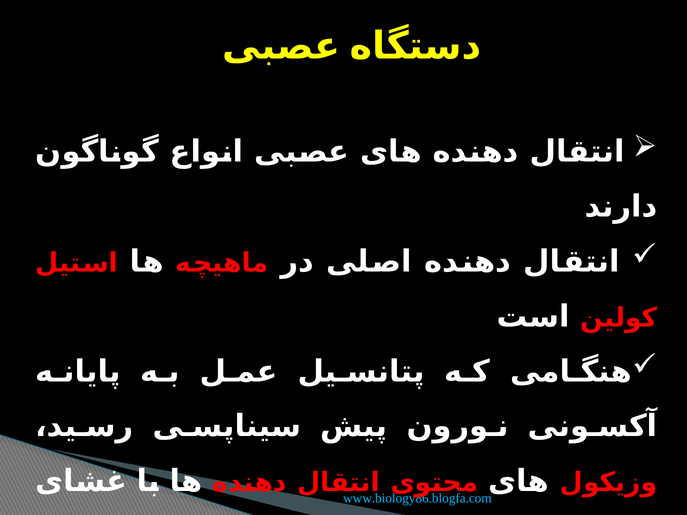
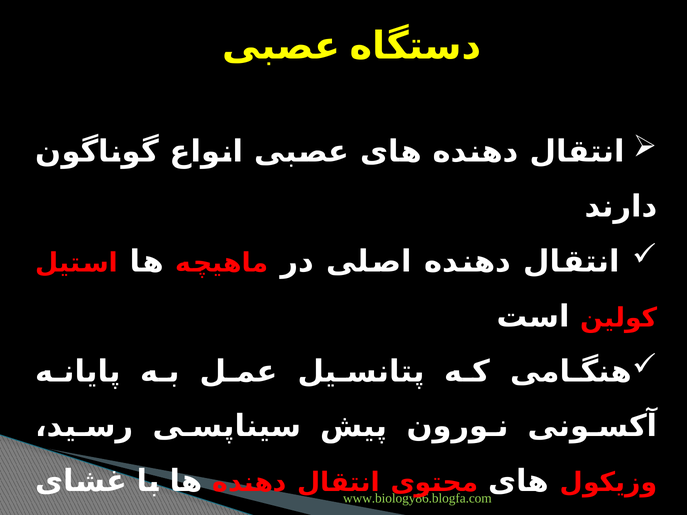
www.biology86.blogfa.com colour: light blue -> light green (417, 498)
